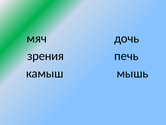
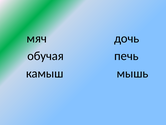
зрения: зрения -> обучая (45, 56)
